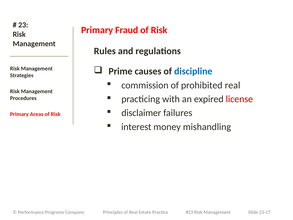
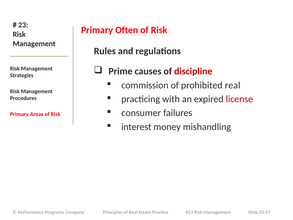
Fraud: Fraud -> Often (127, 30)
discipline colour: blue -> red (193, 71)
disclaimer: disclaimer -> consumer (141, 113)
